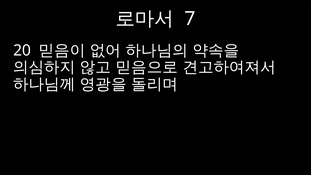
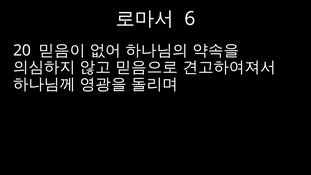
7: 7 -> 6 (190, 19)
